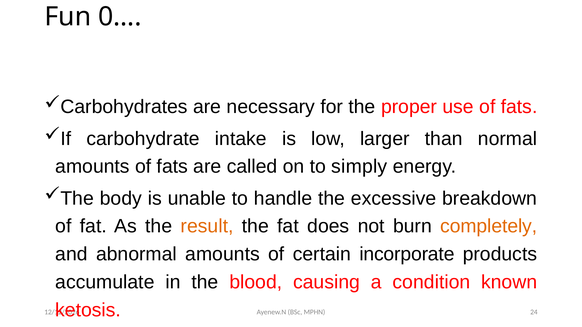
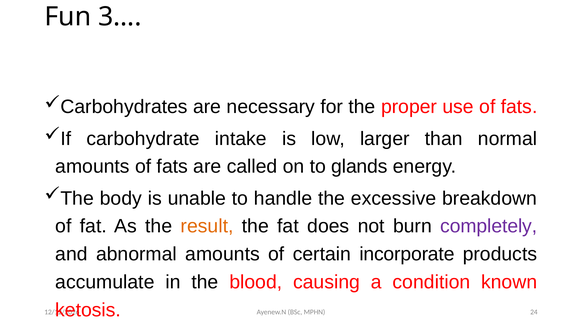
0…: 0… -> 3… (120, 17)
simply: simply -> glands (359, 167)
completely colour: orange -> purple (489, 227)
